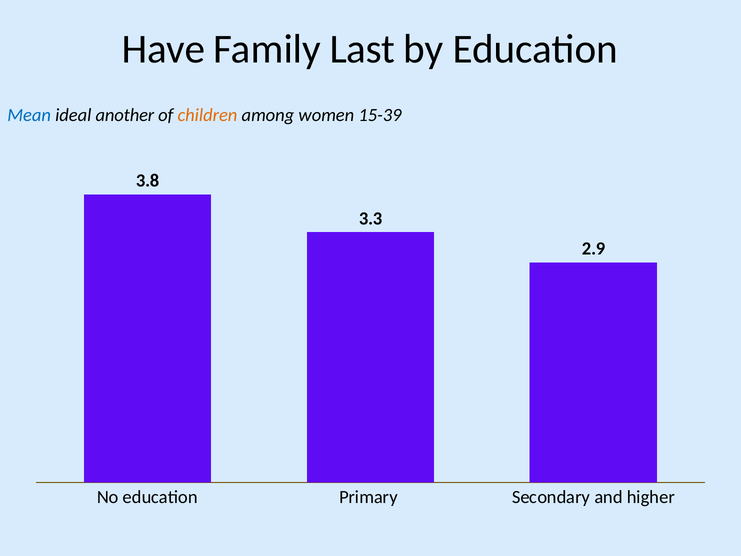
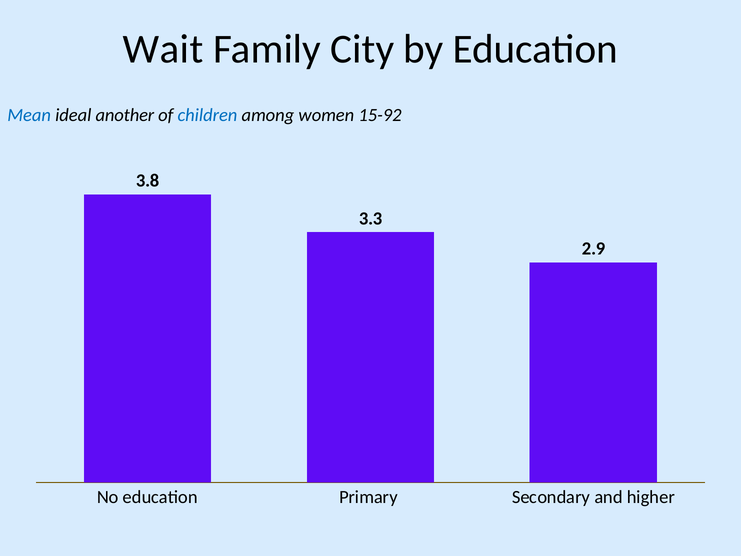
Have: Have -> Wait (163, 49)
Last: Last -> City (362, 49)
children colour: orange -> blue (207, 115)
15-39: 15-39 -> 15-92 (380, 115)
